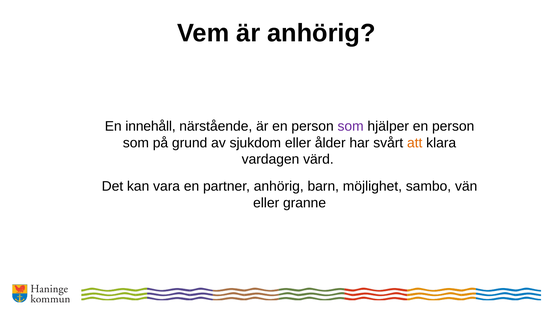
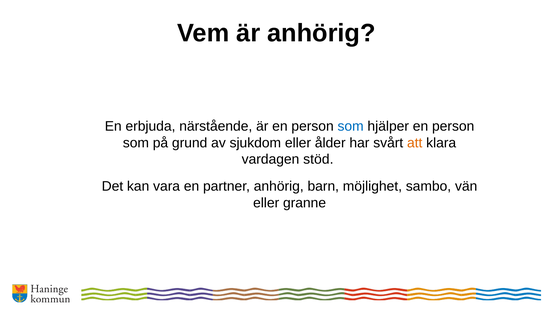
innehåll: innehåll -> erbjuda (150, 126)
som colour: purple -> blue (351, 126)
värd: värd -> stöd (318, 159)
